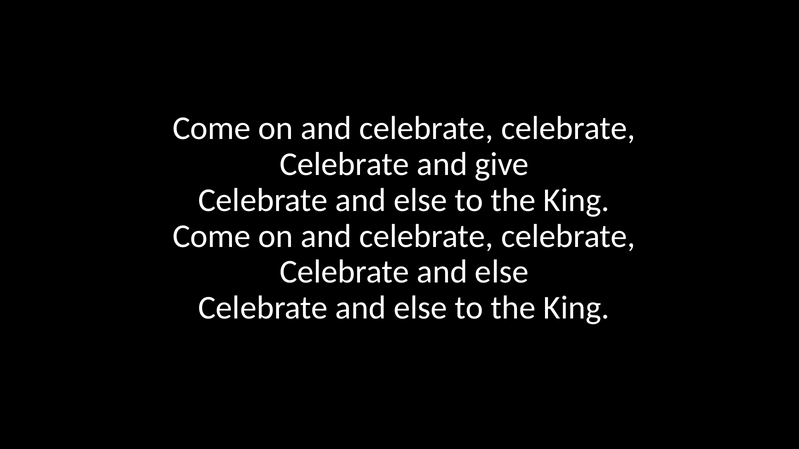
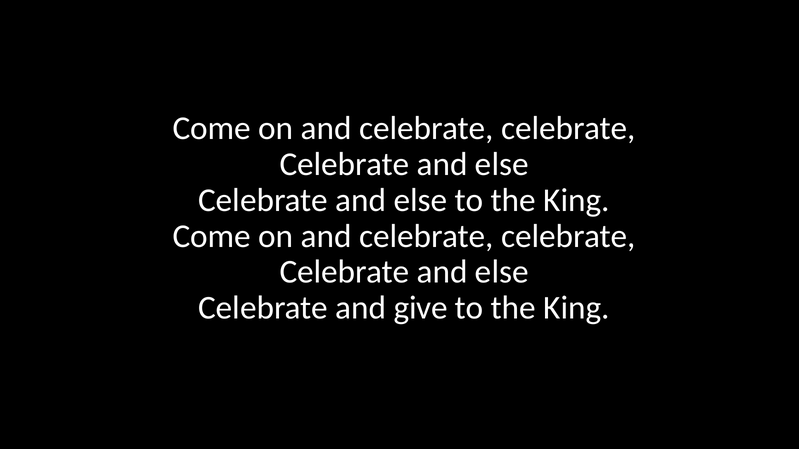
give: give -> else (502, 164)
else: else -> give (421, 308)
